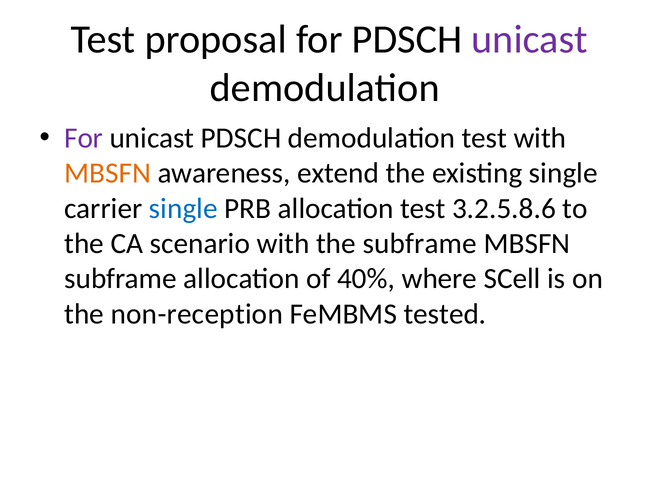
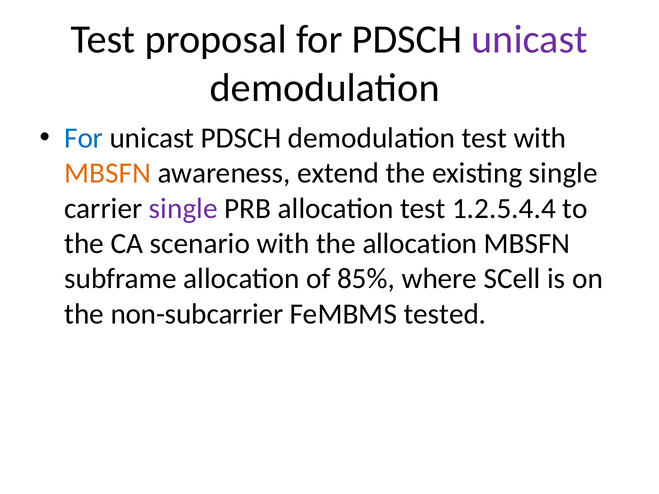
For colour: purple -> blue (84, 138)
single colour: blue -> purple (183, 209)
3.2.5.8.6: 3.2.5.8.6 -> 1.2.5.4.4 (504, 209)
the subframe: subframe -> allocation (420, 244)
40%: 40% -> 85% (366, 279)
non-reception: non-reception -> non-subcarrier (197, 314)
